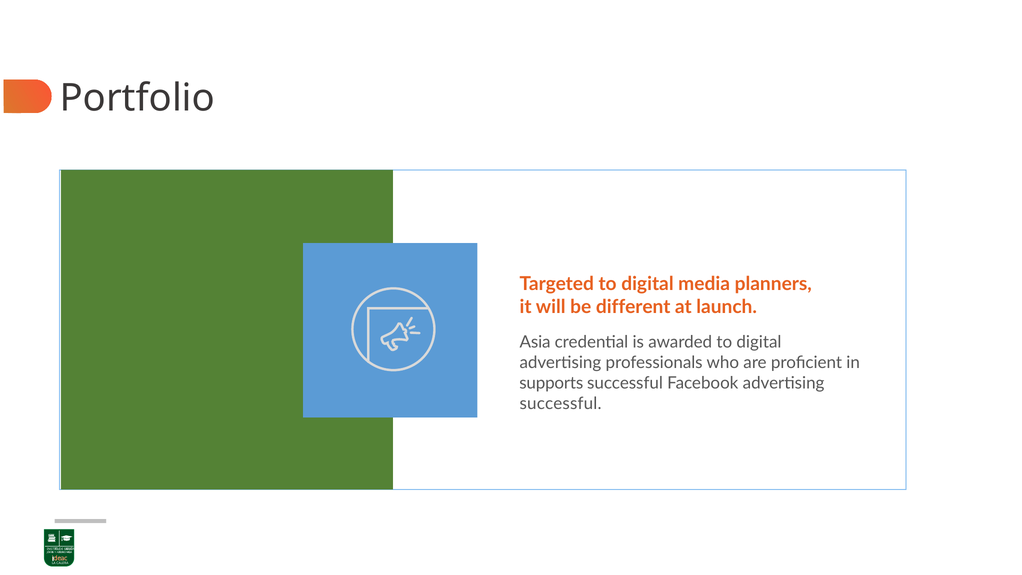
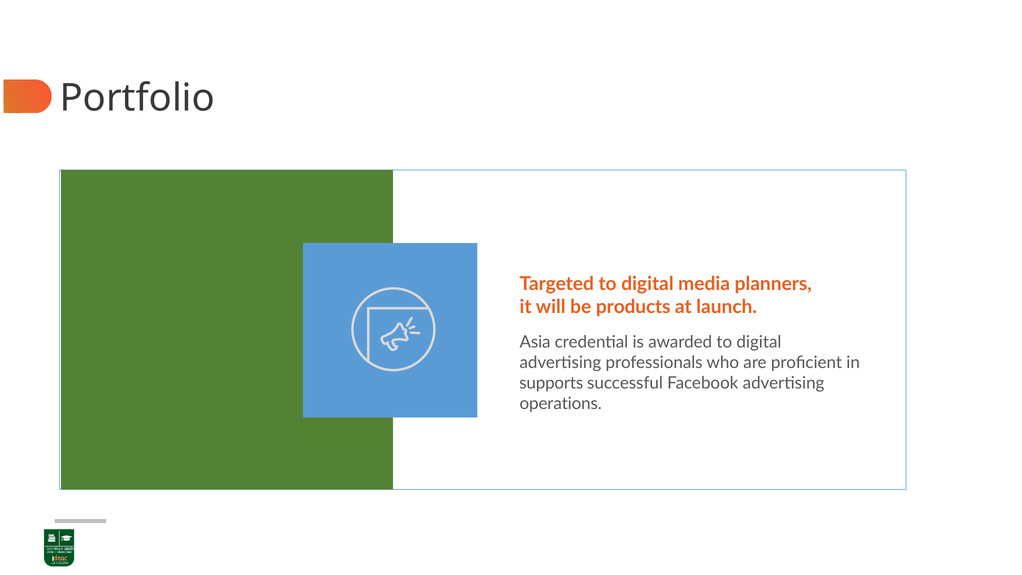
different: different -> products (633, 307)
successful: successful -> operations (561, 404)
